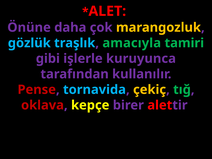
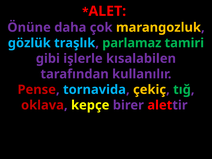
amacıyla: amacıyla -> parlamaz (132, 43)
kuruyunca: kuruyunca -> kısalabilen (141, 59)
